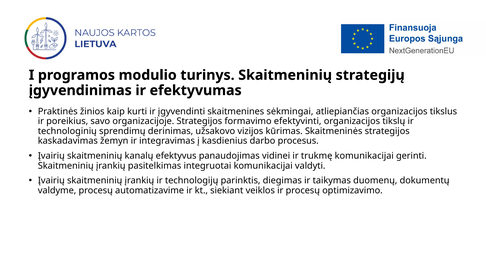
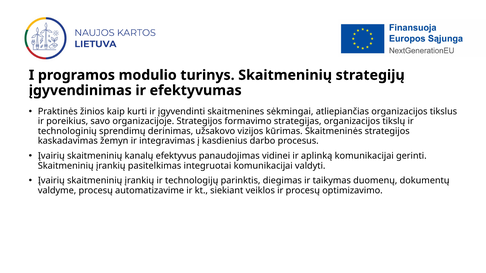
efektyvinti: efektyvinti -> strategijas (298, 121)
trukmę: trukmę -> aplinką (317, 156)
